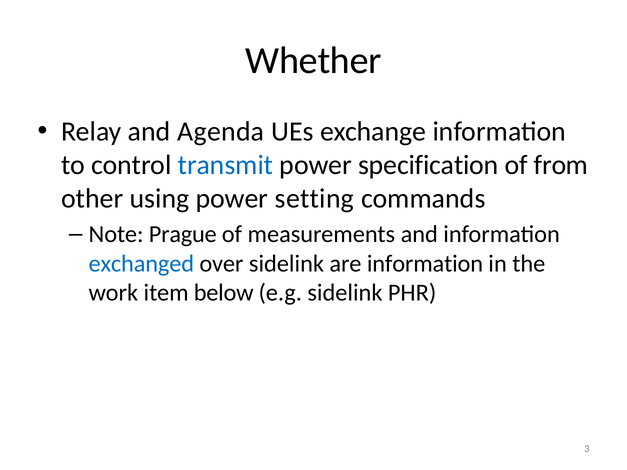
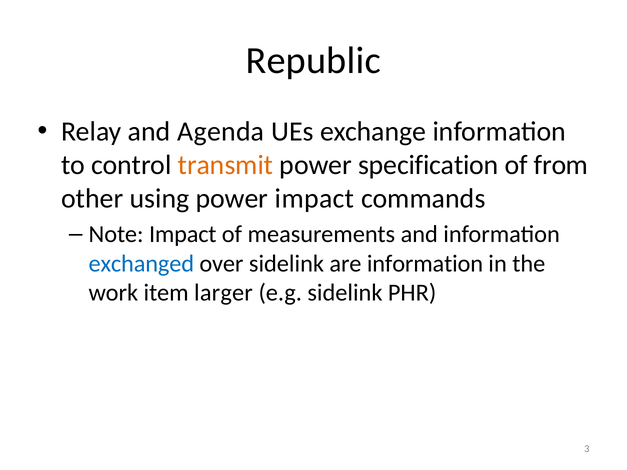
Whether: Whether -> Republic (313, 61)
transmit colour: blue -> orange (226, 165)
power setting: setting -> impact (315, 199)
Note Prague: Prague -> Impact (183, 234)
below: below -> larger (223, 293)
